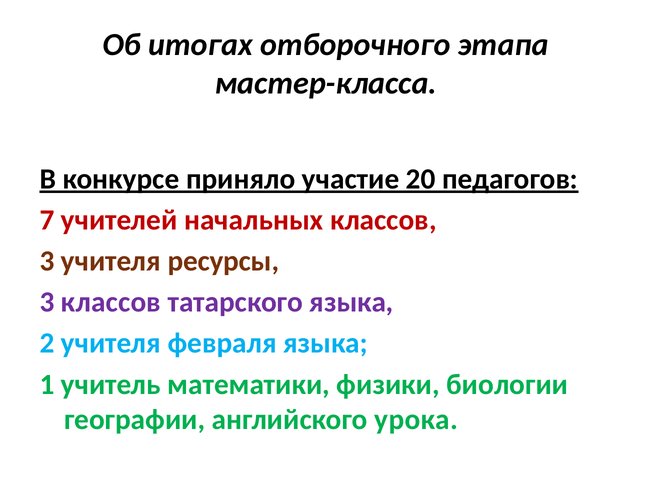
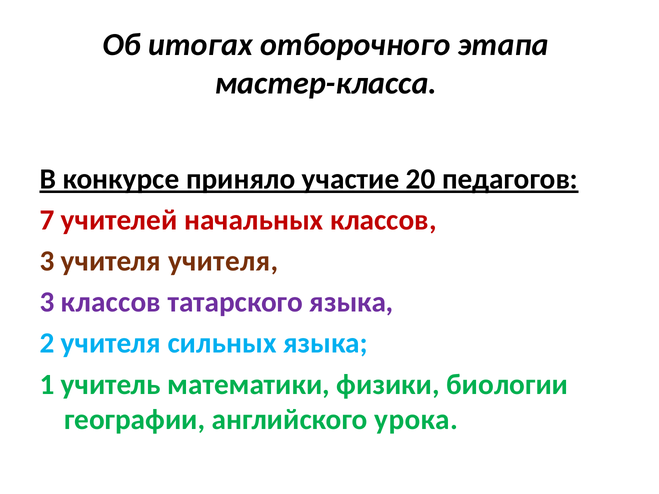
учителя ресурсы: ресурсы -> учителя (223, 261)
февраля: февраля -> сильных (222, 343)
